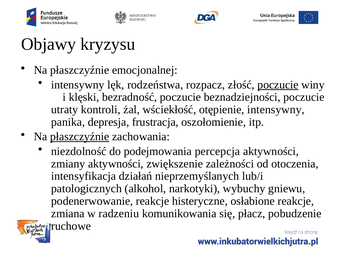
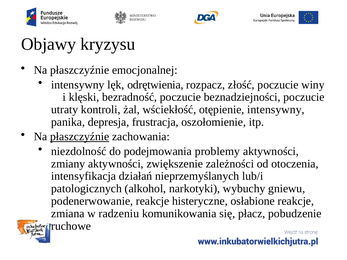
rodzeństwa: rodzeństwa -> odrętwienia (155, 85)
poczucie underline: present -> none (278, 85)
percepcja: percepcja -> problemy (217, 151)
